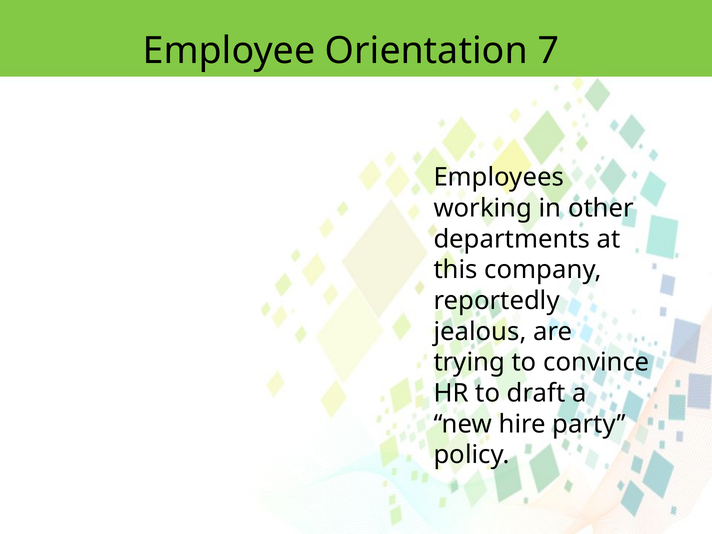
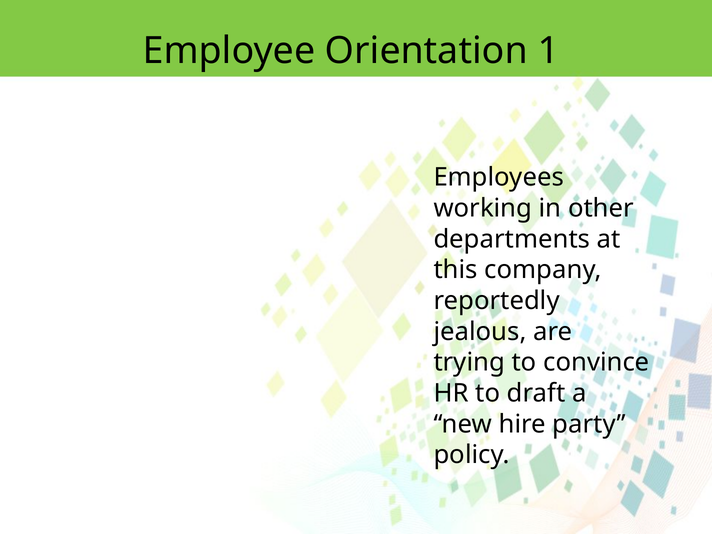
7: 7 -> 1 (548, 51)
